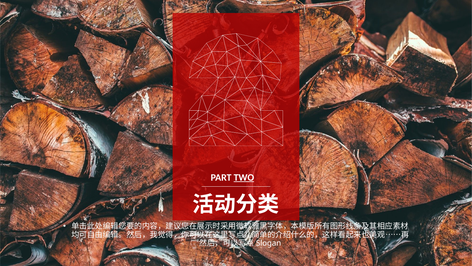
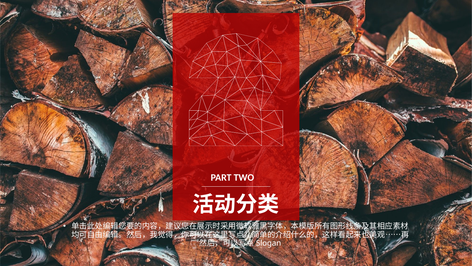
TWO underline: present -> none (244, 177)
